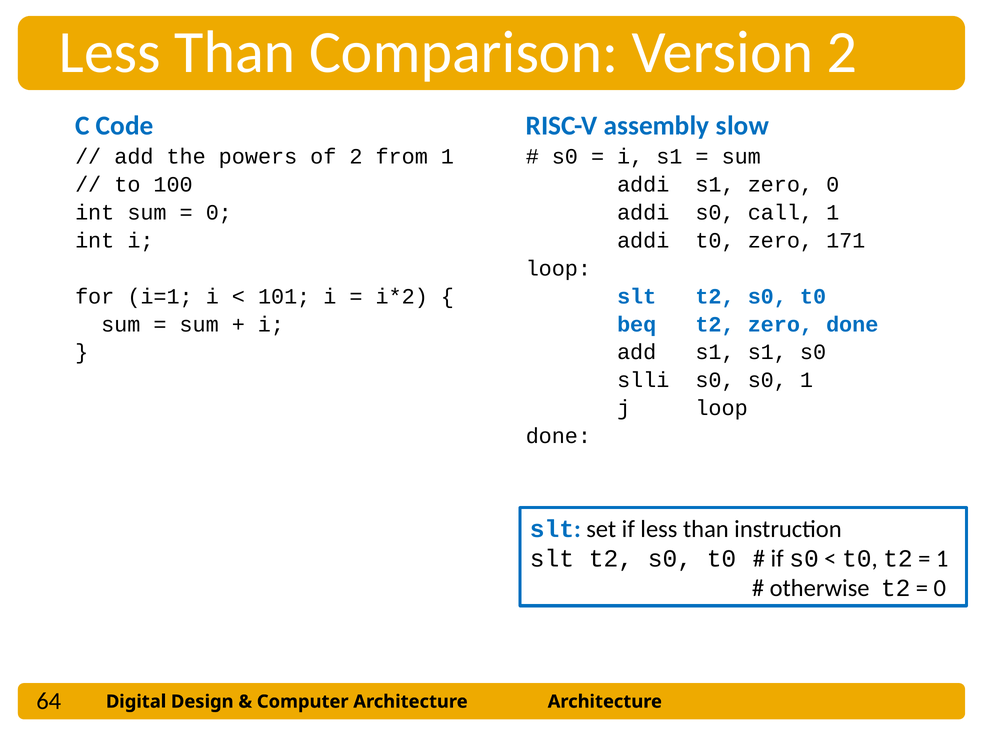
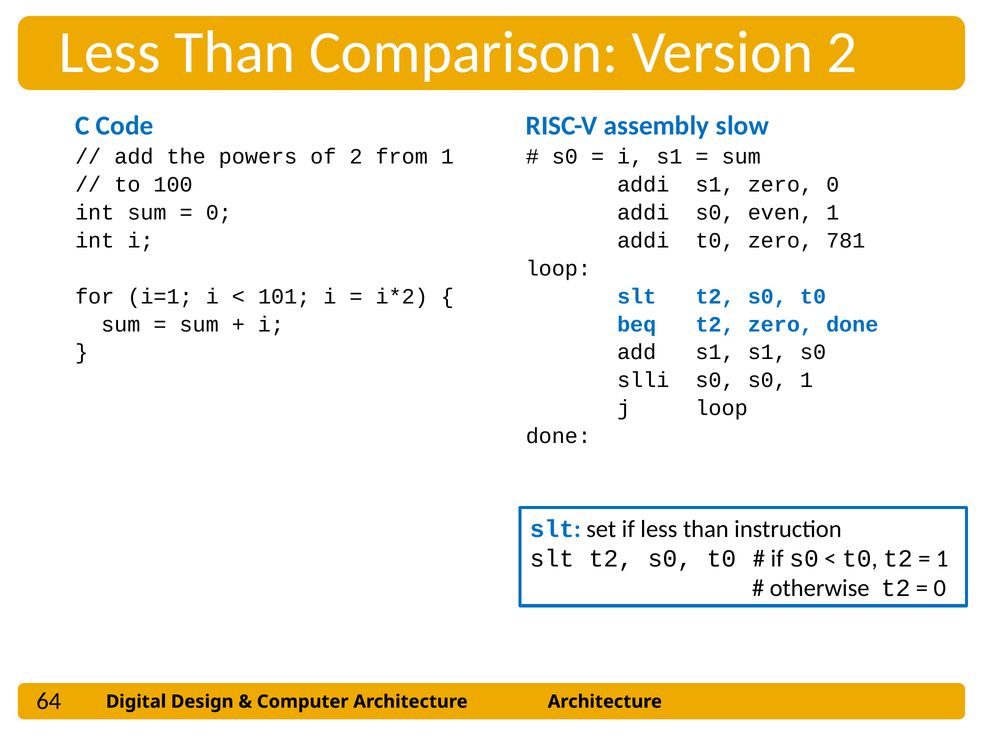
call: call -> even (780, 213)
171: 171 -> 781 (846, 241)
